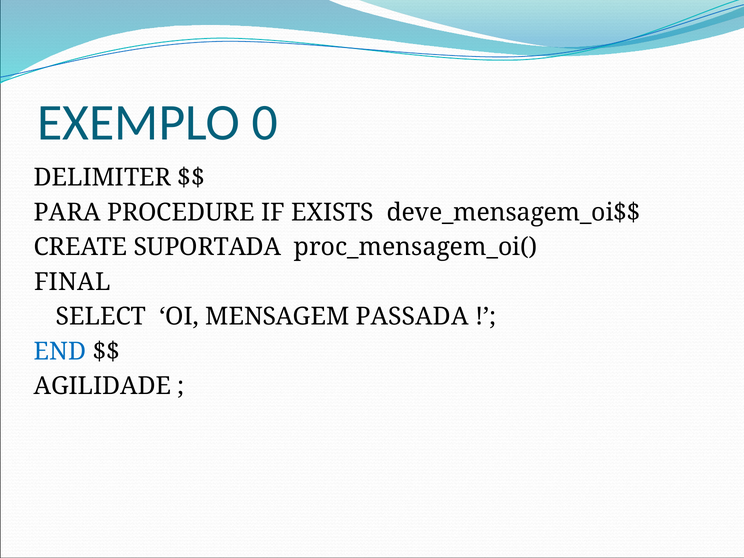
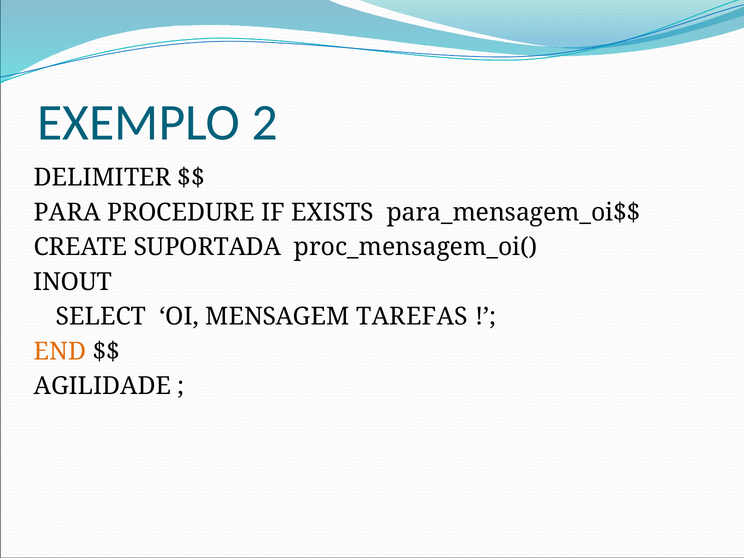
0: 0 -> 2 (265, 123)
deve_mensagem_oi$$: deve_mensagem_oi$$ -> para_mensagem_oi$$ (514, 212)
FINAL: FINAL -> INOUT (73, 282)
PASSADA: PASSADA -> TAREFAS (412, 317)
END colour: blue -> orange (60, 351)
